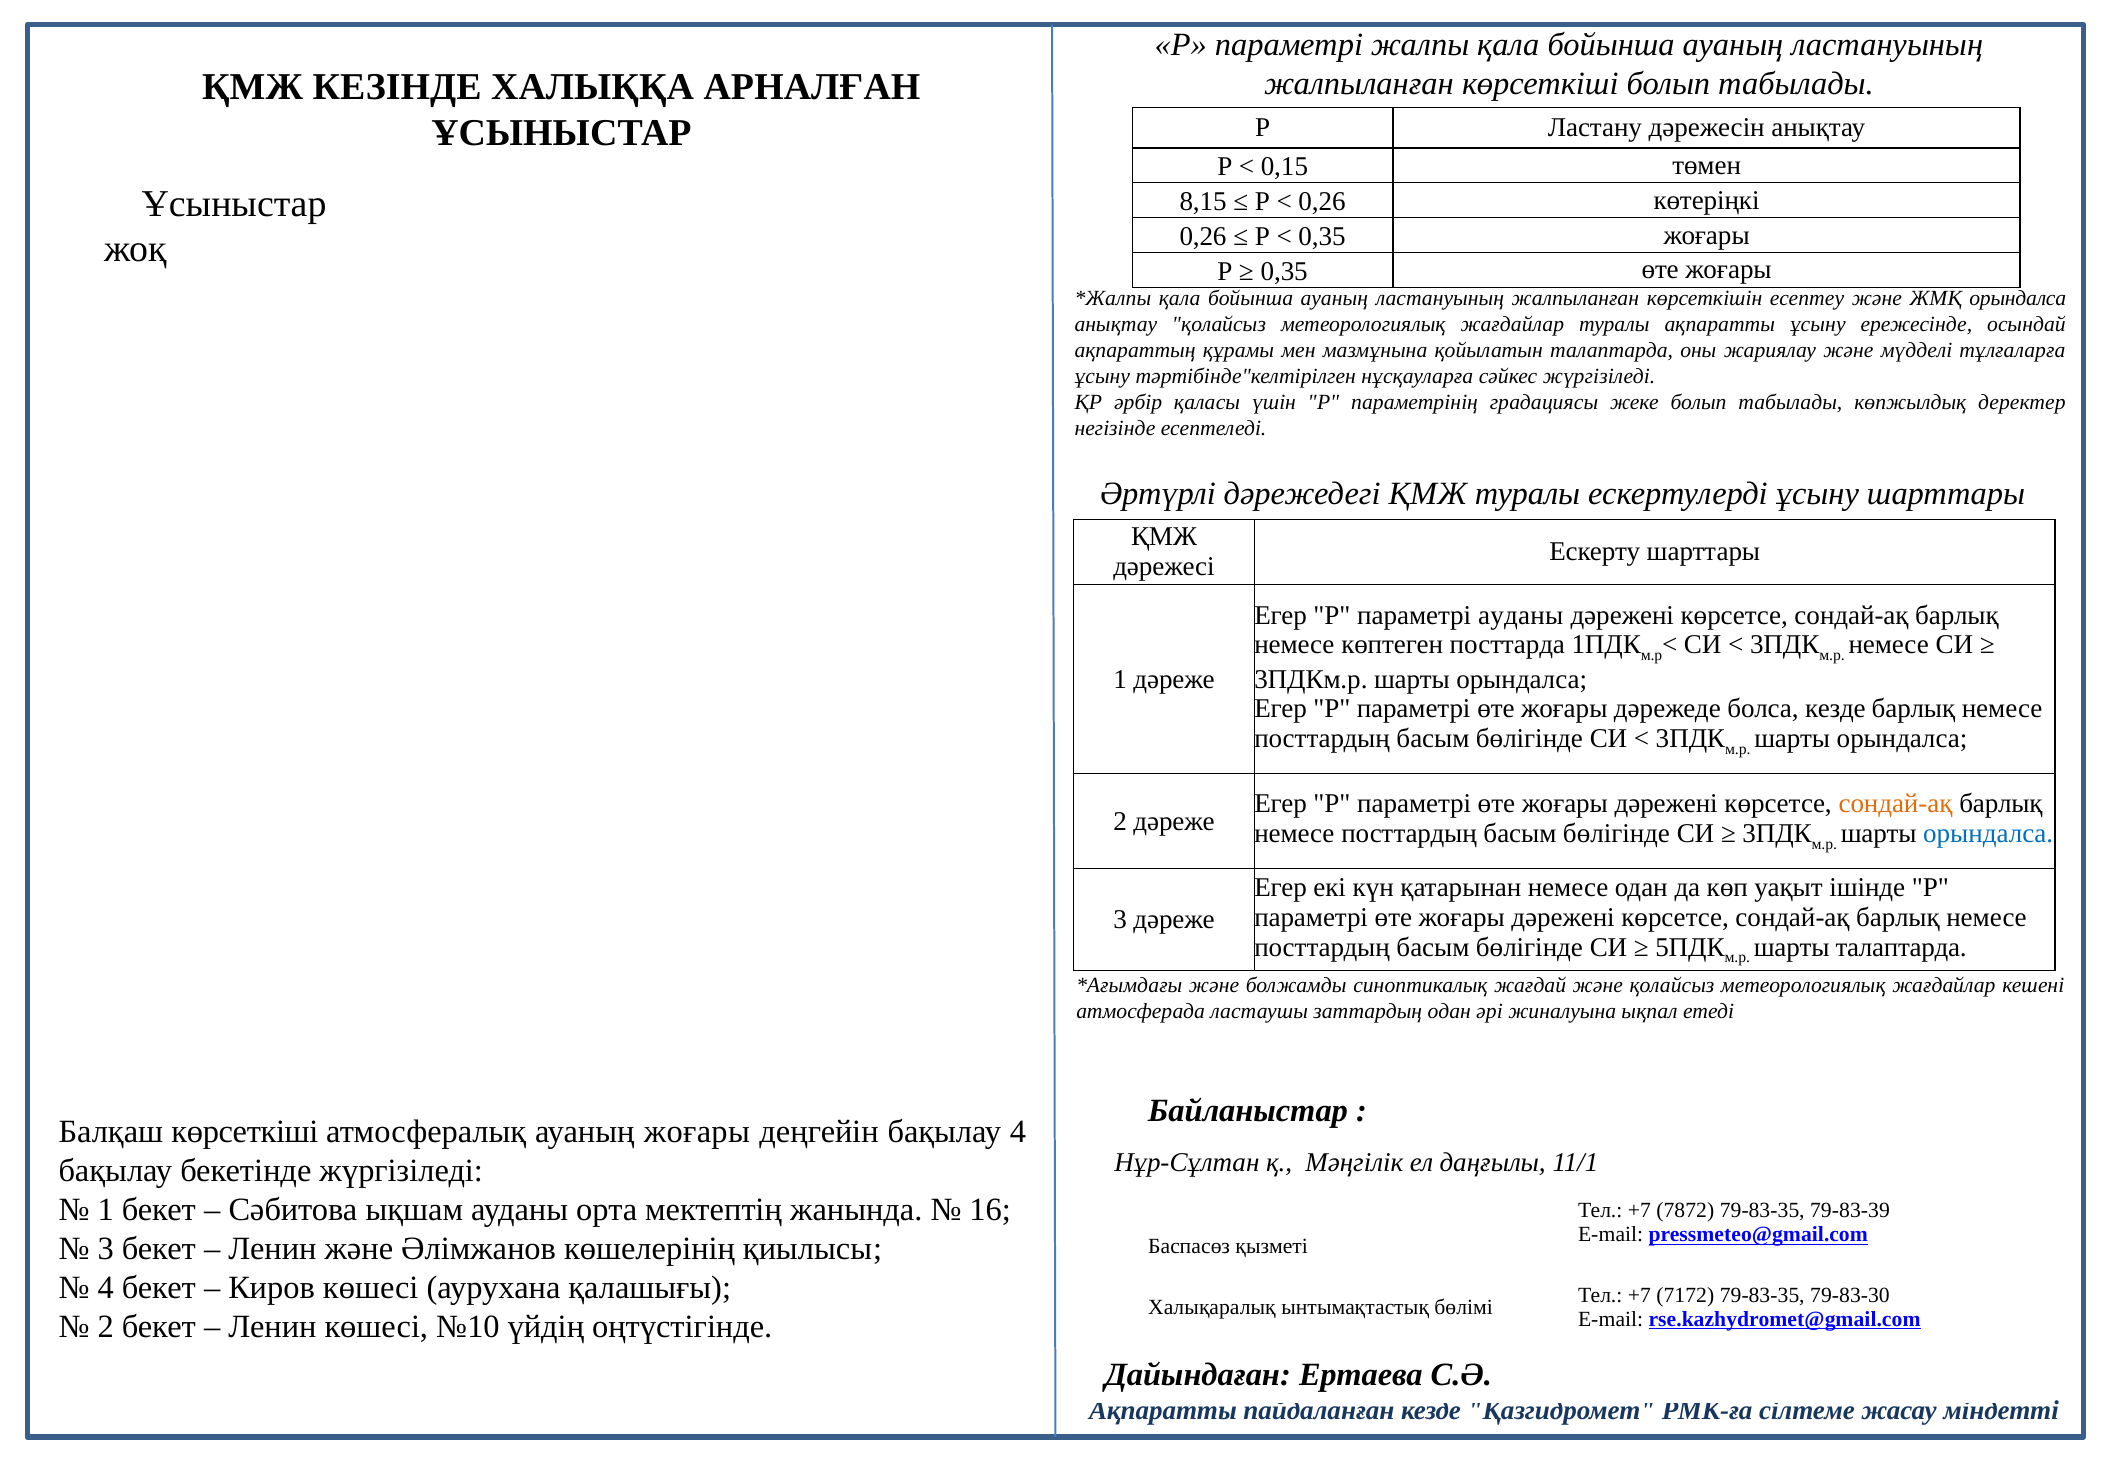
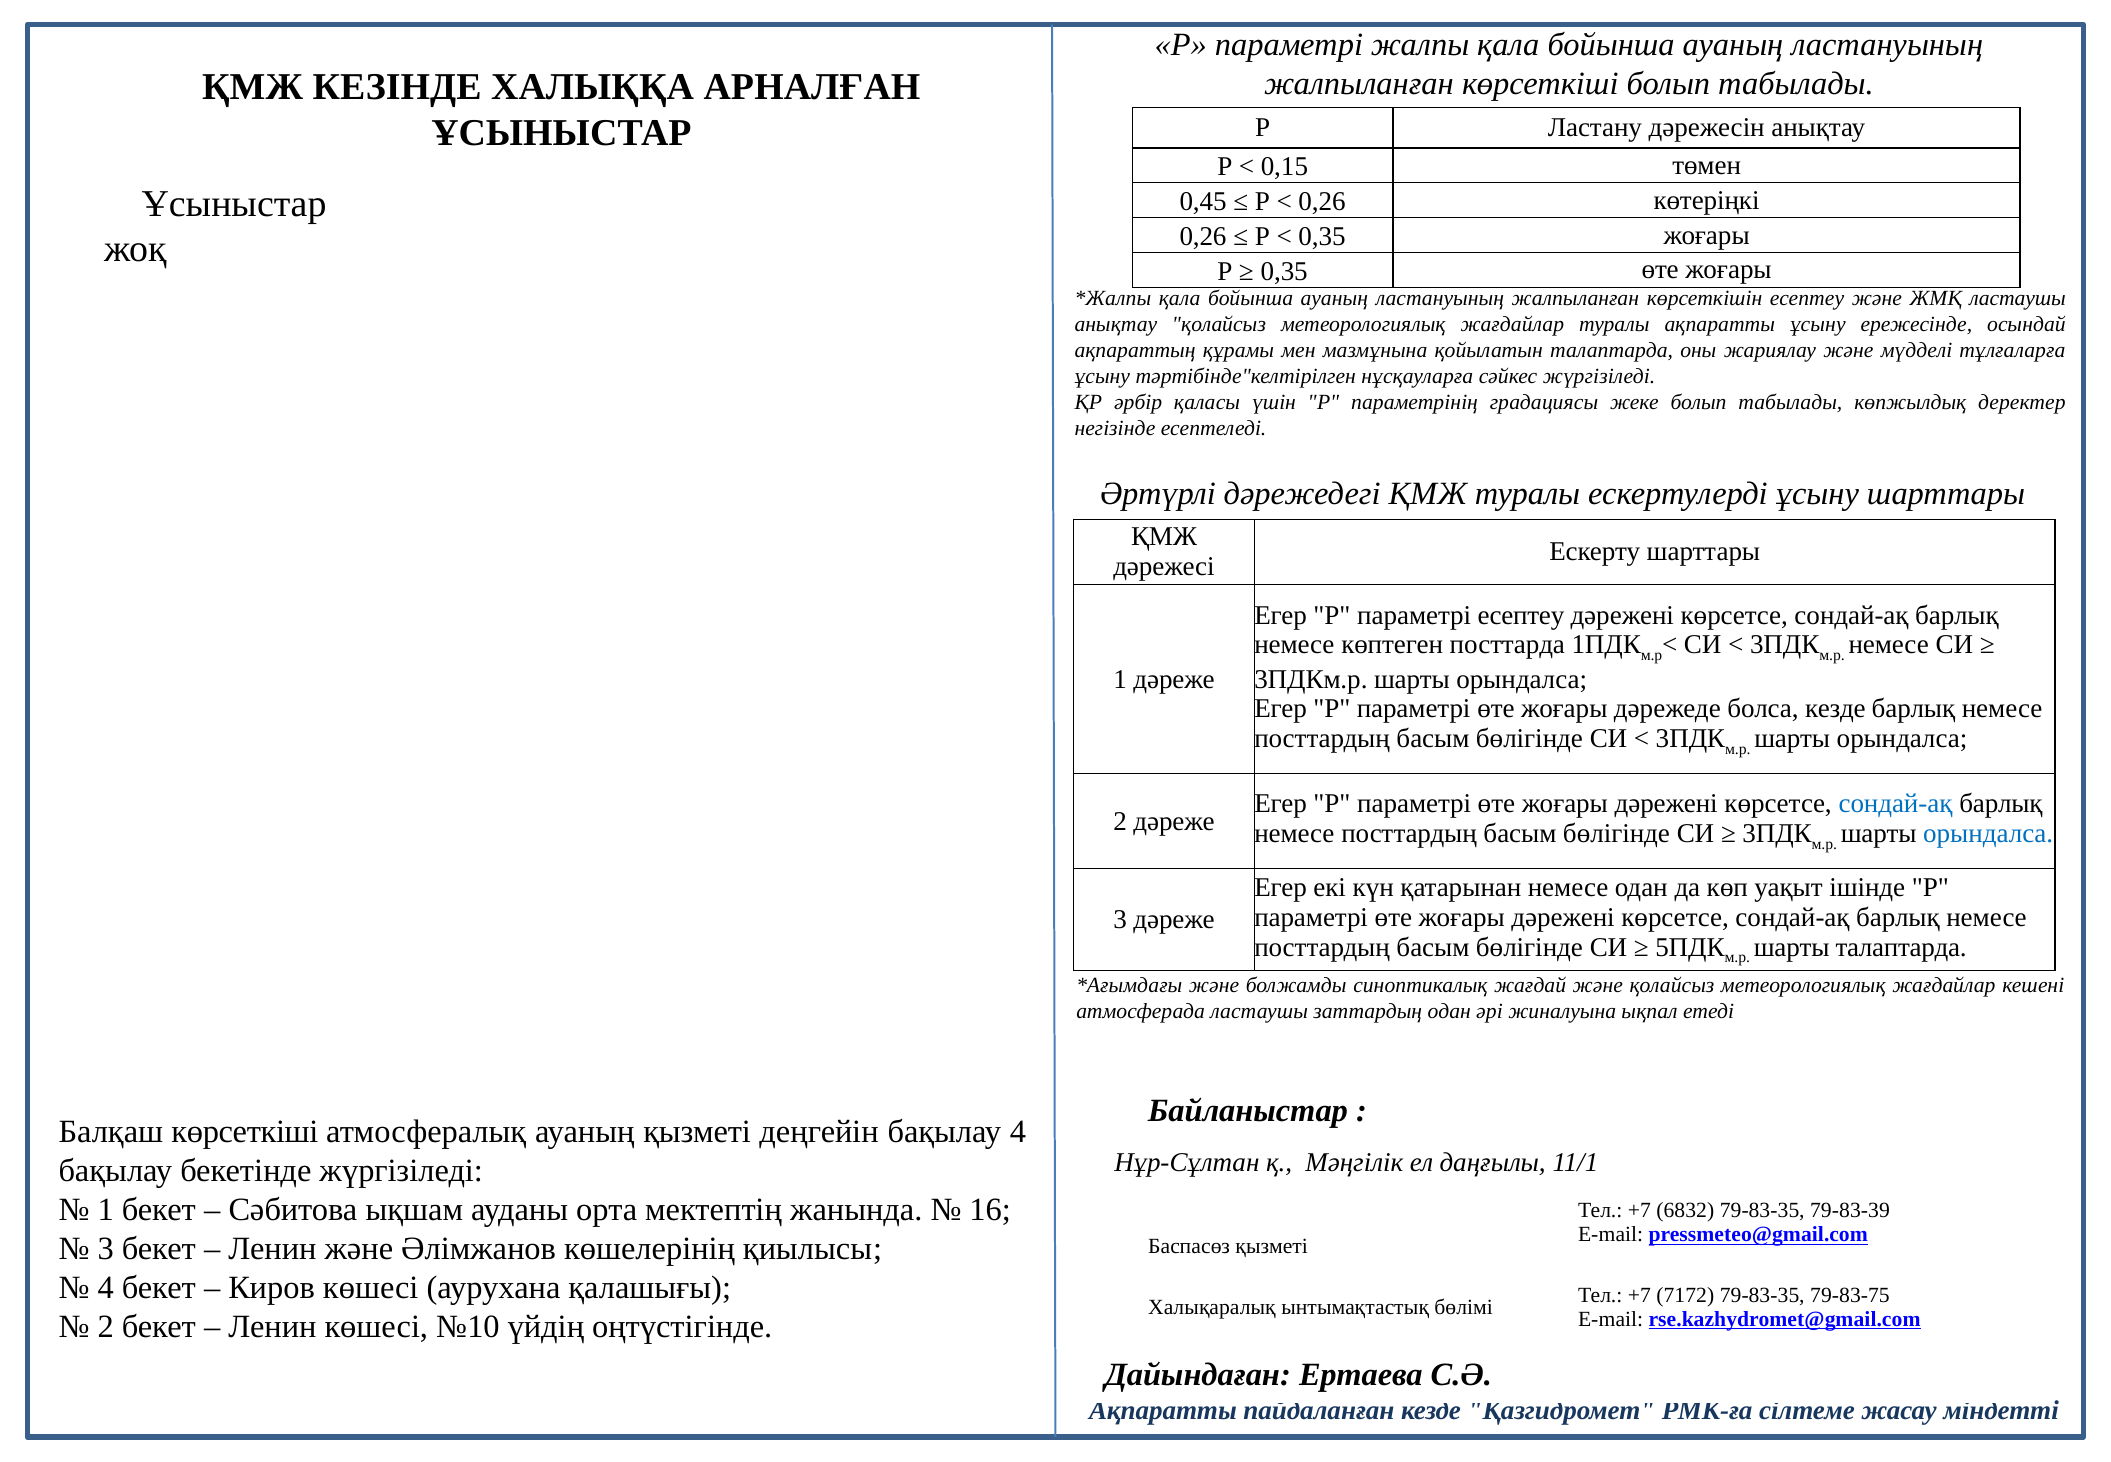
8,15: 8,15 -> 0,45 (1203, 201)
ЖМҚ орындалса: орындалса -> ластаушы (2018, 298)
параметрі ауданы: ауданы -> есептеу (1521, 615)
сондай-ақ colour: orange -> blue (1895, 804)
ауаның жоғары: жоғары -> қызметі (697, 1132)
7872: 7872 -> 6832 (1685, 1210)
79-83-30: 79-83-30 -> 79-83-75 (1850, 1295)
